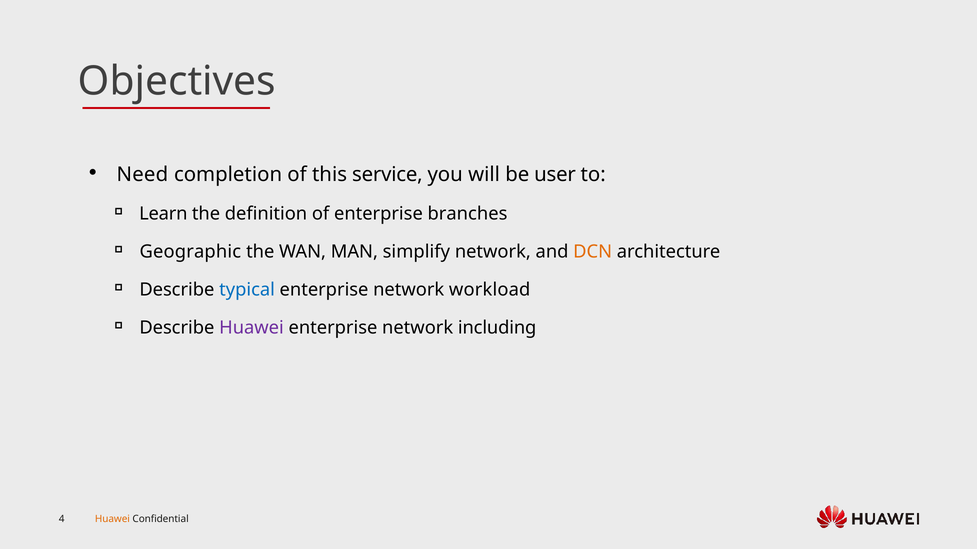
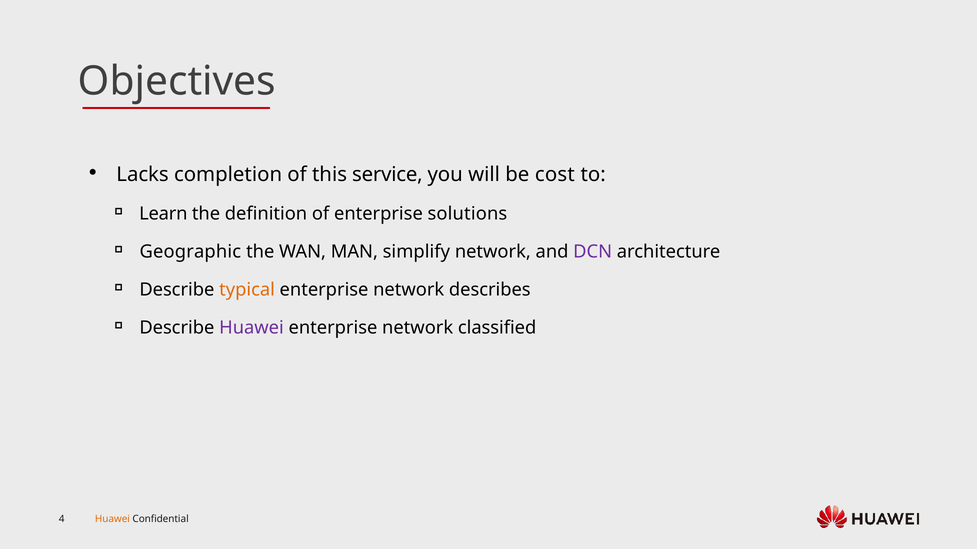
Need: Need -> Lacks (143, 175)
user: user -> cost (555, 175)
branches: branches -> solutions (467, 214)
DCN colour: orange -> purple (593, 252)
typical colour: blue -> orange (247, 290)
workload: workload -> describes (490, 290)
including: including -> classified (497, 328)
